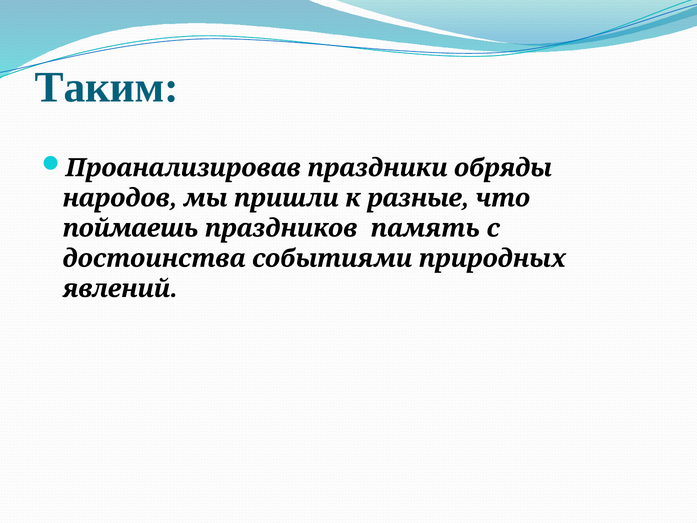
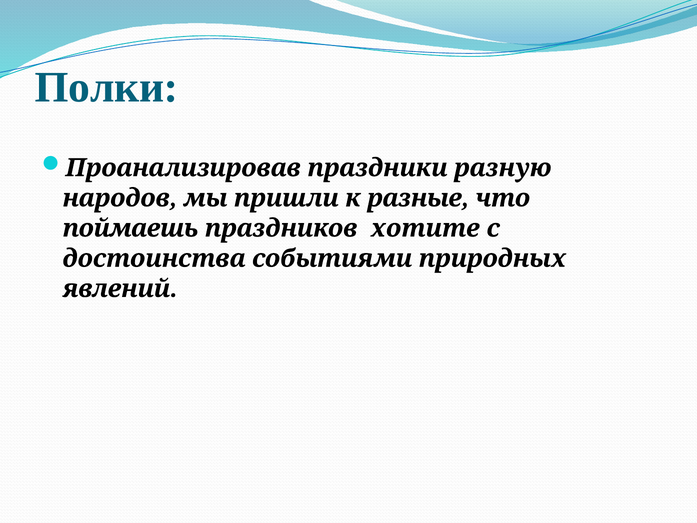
Таким: Таким -> Полки (107, 87)
обряды: обряды -> разную (503, 168)
память: память -> хотите (425, 228)
